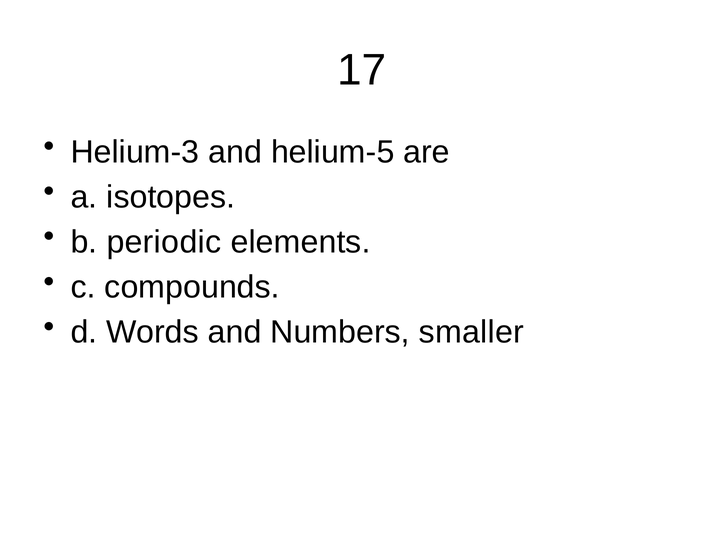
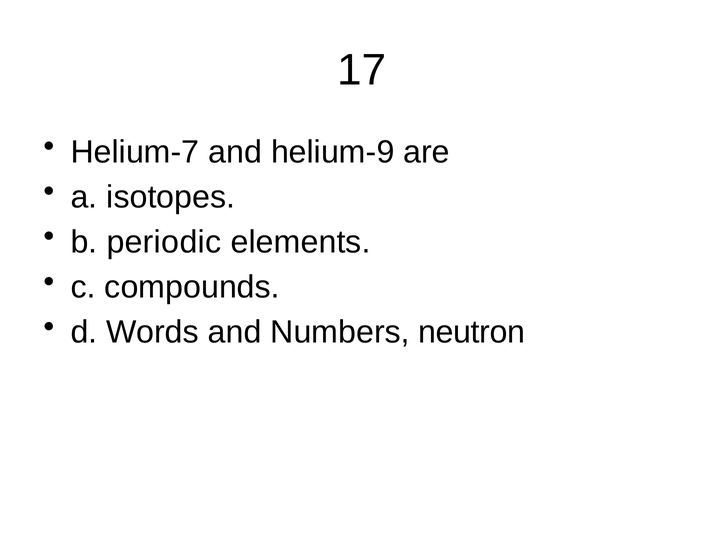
Helium-3: Helium-3 -> Helium-7 (135, 152)
helium-5: helium-5 -> helium-9 (333, 152)
smaller: smaller -> neutron (472, 332)
